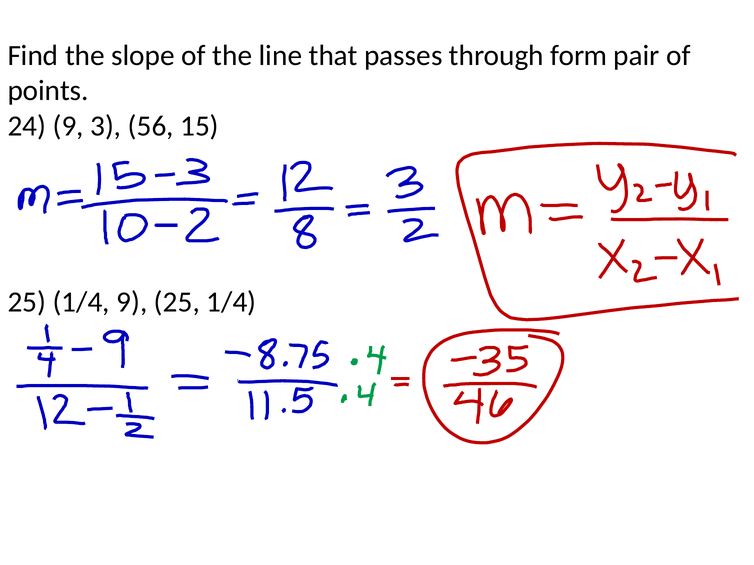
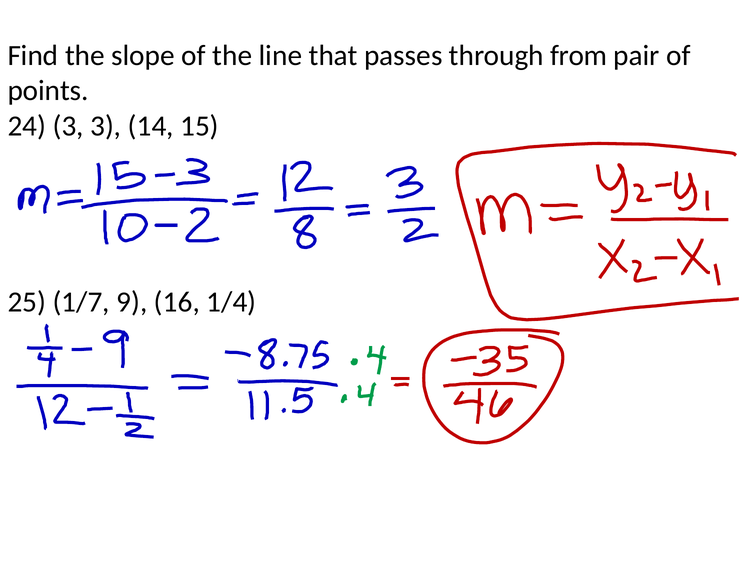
form: form -> from (579, 56)
24 9: 9 -> 3 (68, 126)
56: 56 -> 14 (151, 126)
1/4: 1/4 -> 1/7 (81, 302)
9 25: 25 -> 16 (177, 302)
